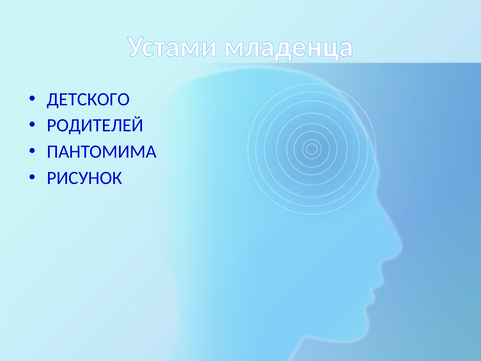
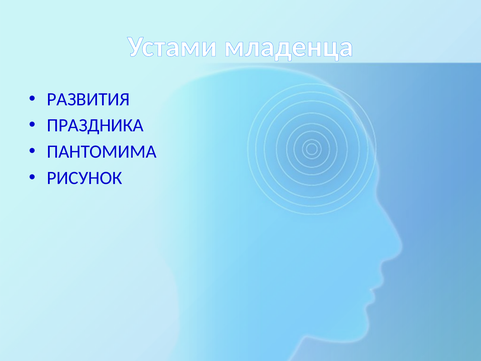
ДЕТСКОГО: ДЕТСКОГО -> РАЗВИТИЯ (88, 99)
РОДИТЕЛЕЙ: РОДИТЕЛЕЙ -> ПРАЗДНИКА (95, 125)
